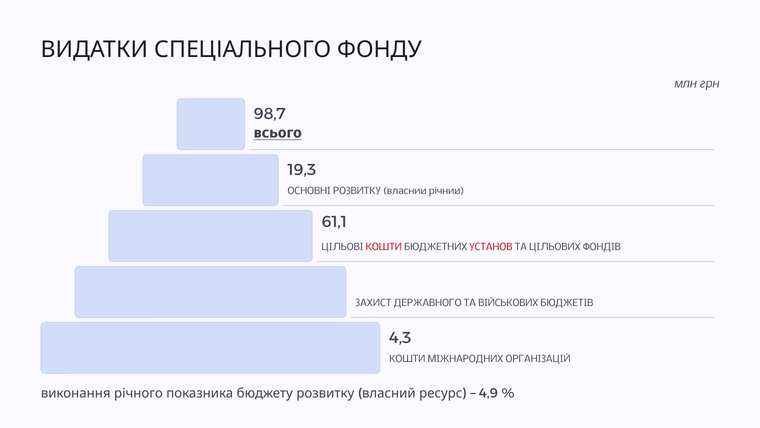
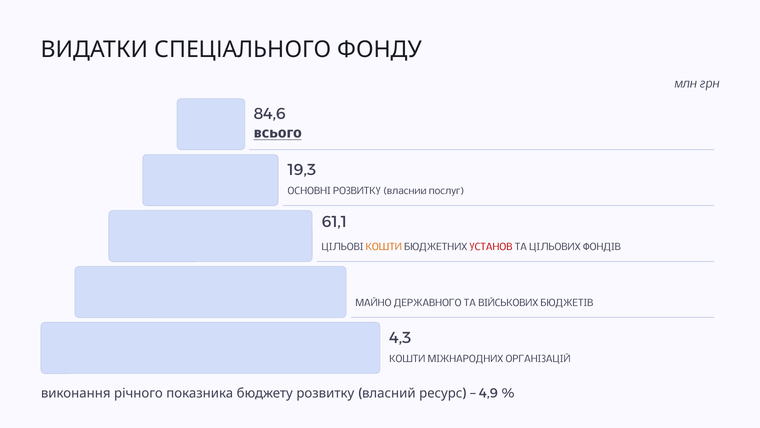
98,7: 98,7 -> 84,6 (270, 114)
річний: річний -> послуг (447, 191)
КОШТИ colour: red -> orange (384, 247)
ЗАХИСТ: ЗАХИСТ -> МАЙНО (373, 303)
